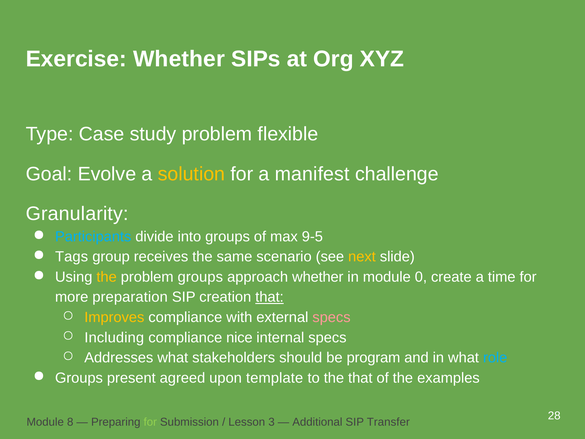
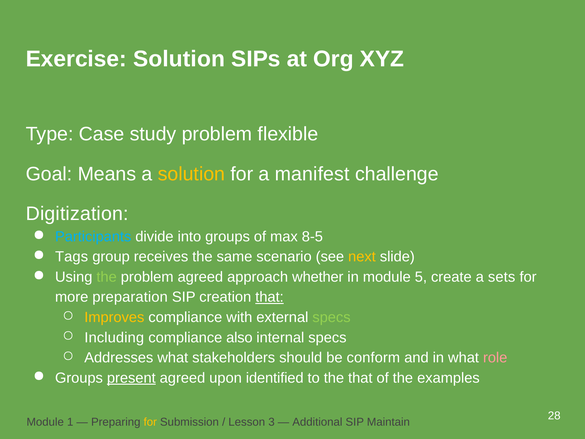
Exercise Whether: Whether -> Solution (179, 59)
Evolve: Evolve -> Means (107, 174)
Granularity: Granularity -> Digitization (77, 214)
9-5: 9-5 -> 8-5 (312, 236)
the colour: yellow -> light green (107, 277)
problem groups: groups -> agreed (200, 277)
0: 0 -> 5 (421, 277)
time: time -> sets (502, 277)
specs colour: pink -> light green (331, 317)
nice: nice -> also (239, 337)
program: program -> conform (373, 358)
role colour: light blue -> pink (495, 358)
present underline: none -> present (131, 378)
template: template -> identified (275, 378)
8: 8 -> 1 (70, 422)
for colour: light green -> yellow (150, 422)
Transfer: Transfer -> Maintain (388, 422)
